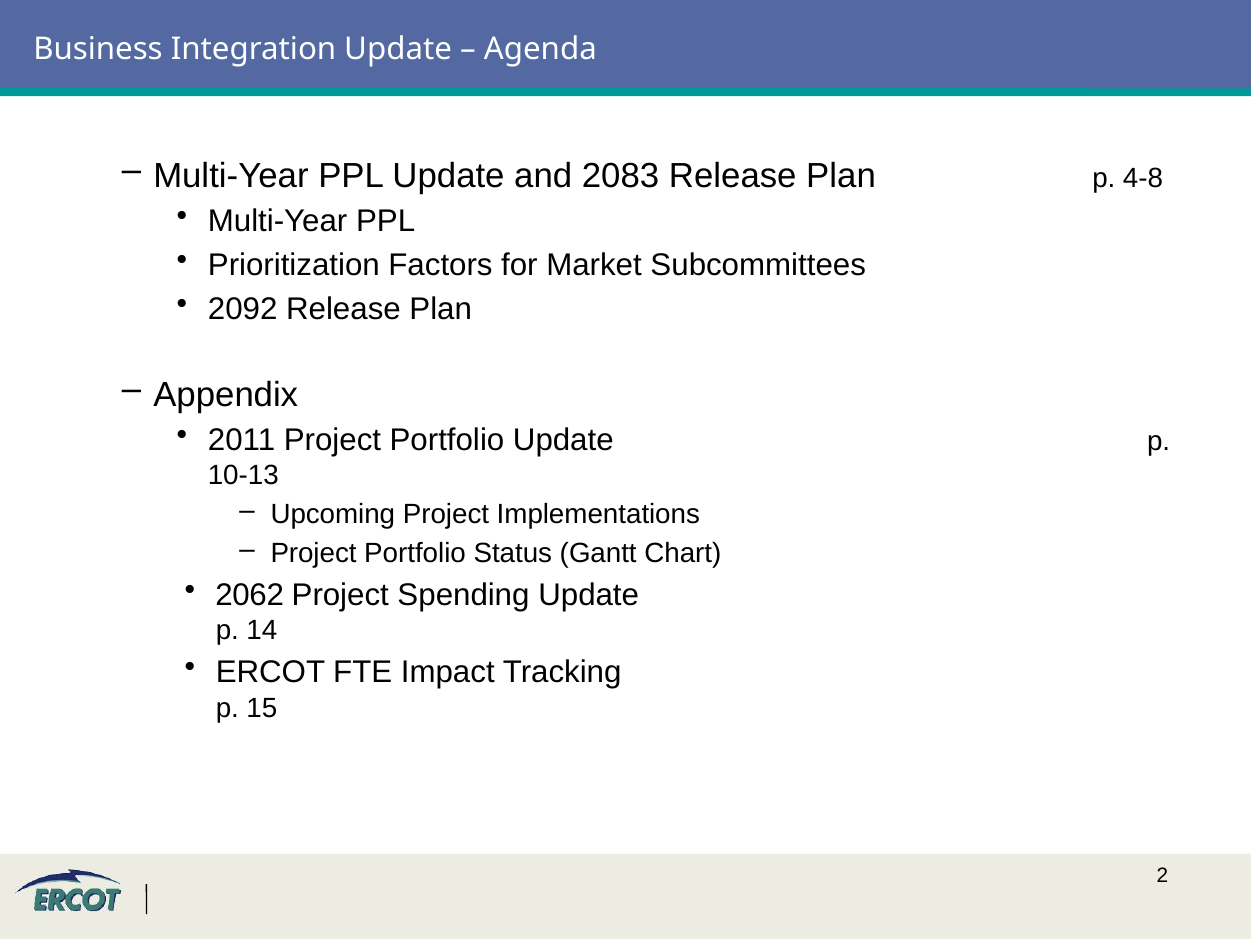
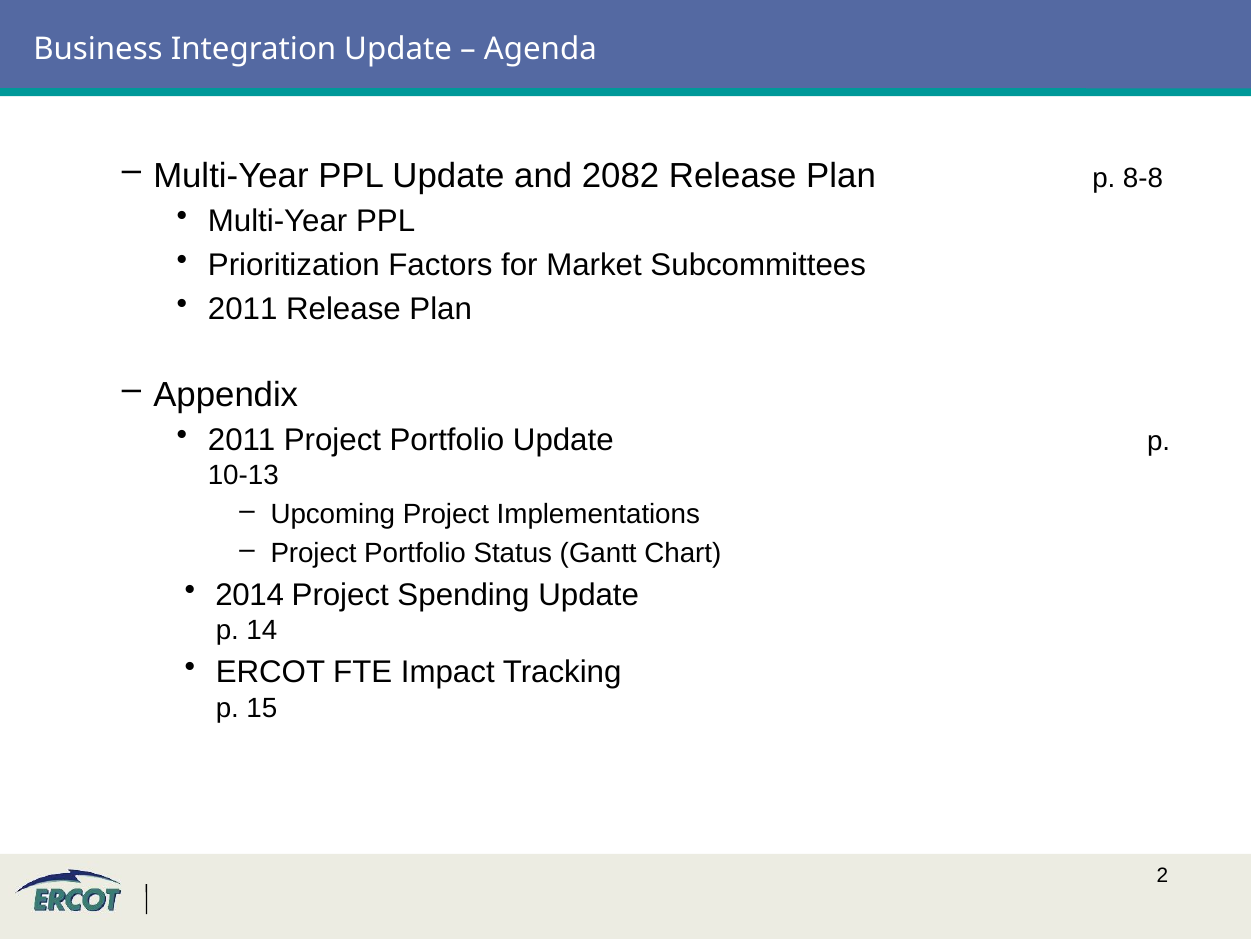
2083: 2083 -> 2082 (621, 175)
4-8: 4-8 -> 8-8 (1143, 178)
2092: 2092 -> 2011 (243, 309)
2062: 2062 -> 2014 (250, 595)
